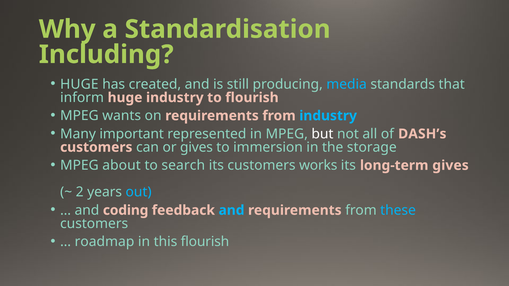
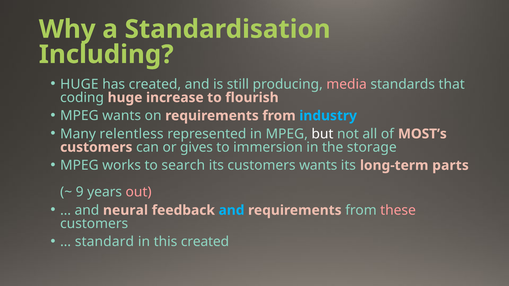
media colour: light blue -> pink (347, 84)
inform: inform -> coding (82, 98)
huge industry: industry -> increase (175, 98)
important: important -> relentless (132, 134)
DASH’s: DASH’s -> MOST’s (422, 134)
about: about -> works (122, 166)
customers works: works -> wants (318, 166)
long-term gives: gives -> parts (451, 166)
2: 2 -> 9 (80, 192)
out colour: light blue -> pink (139, 192)
coding: coding -> neural (126, 210)
these colour: light blue -> pink (398, 210)
roadmap: roadmap -> standard (104, 242)
this flourish: flourish -> created (205, 242)
